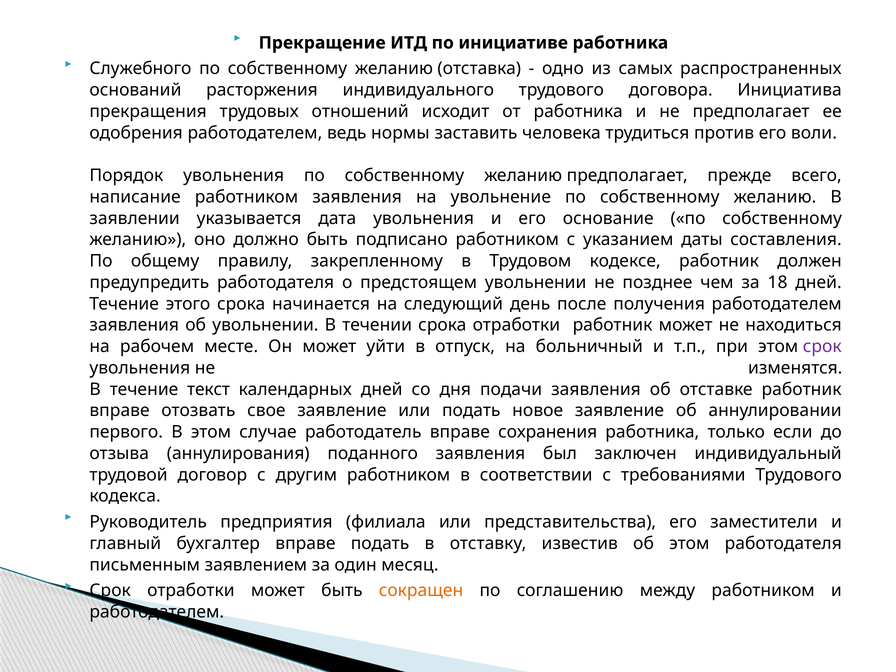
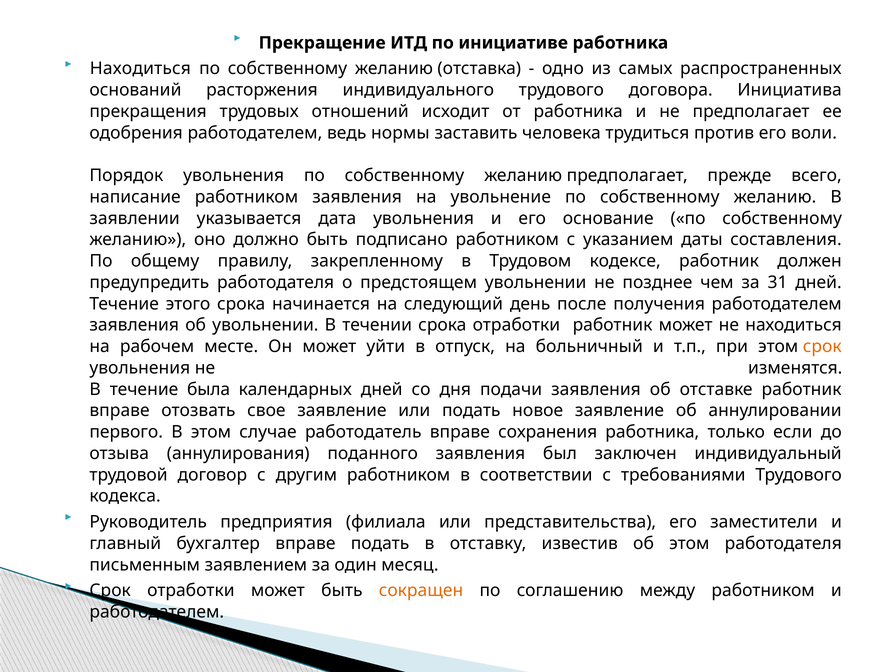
Служебного: Служебного -> Находиться (140, 69)
18: 18 -> 31 (778, 282)
срок colour: purple -> orange (822, 347)
текст: текст -> была (209, 389)
